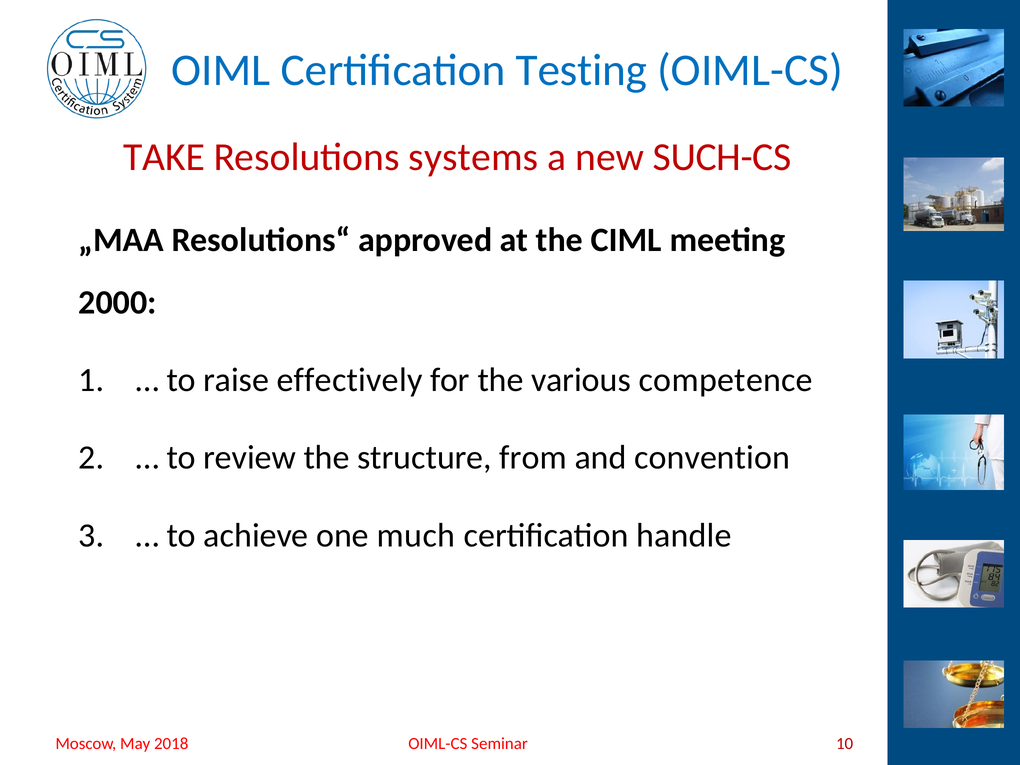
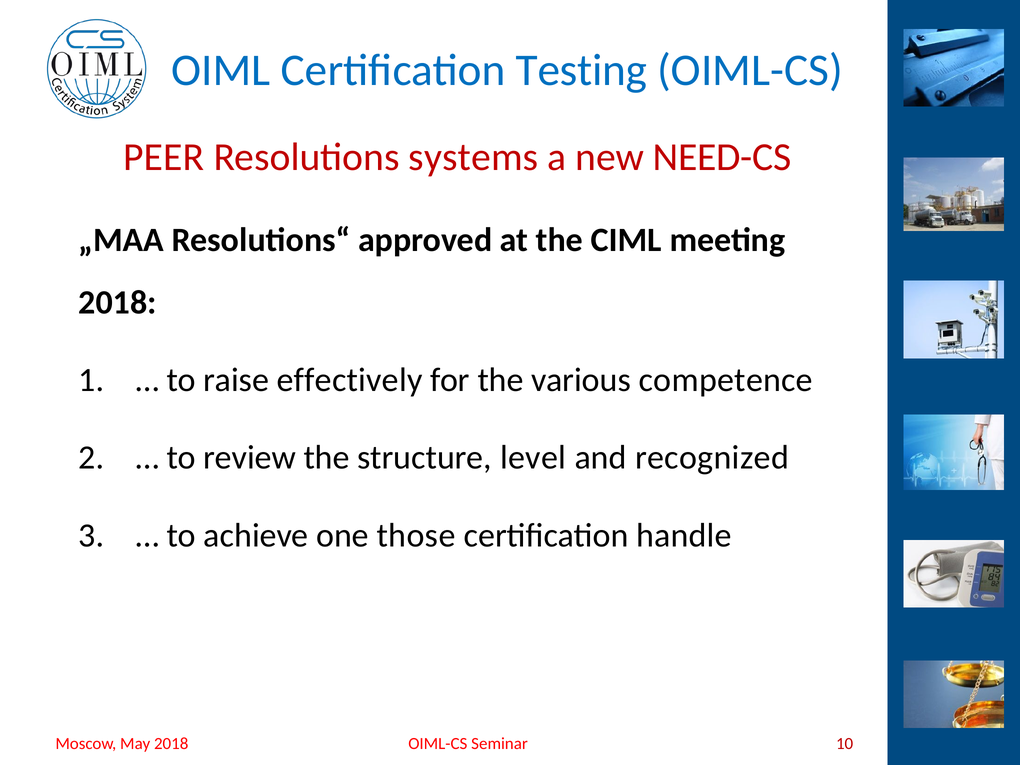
TAKE: TAKE -> PEER (164, 157)
SUCH-CS: SUCH-CS -> NEED-CS (722, 157)
2000: 2000 -> 2018 (118, 302)
from: from -> level (533, 458)
convention: convention -> recognized (712, 458)
much: much -> those (416, 535)
